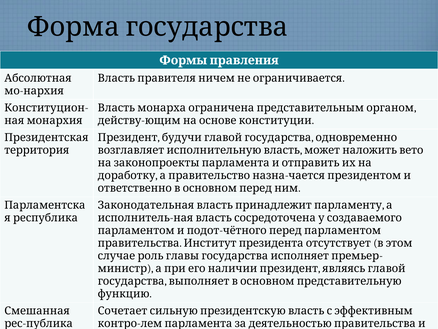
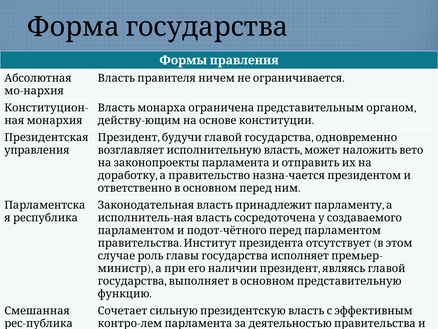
территория: территория -> управления (37, 150)
